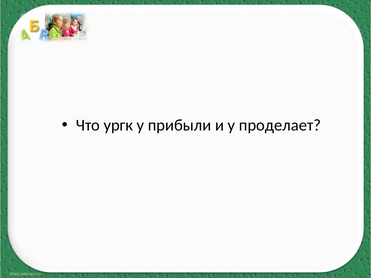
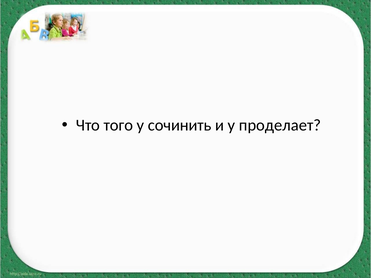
ургк: ургк -> того (118, 125)
прибыли: прибыли -> сочинить (180, 125)
